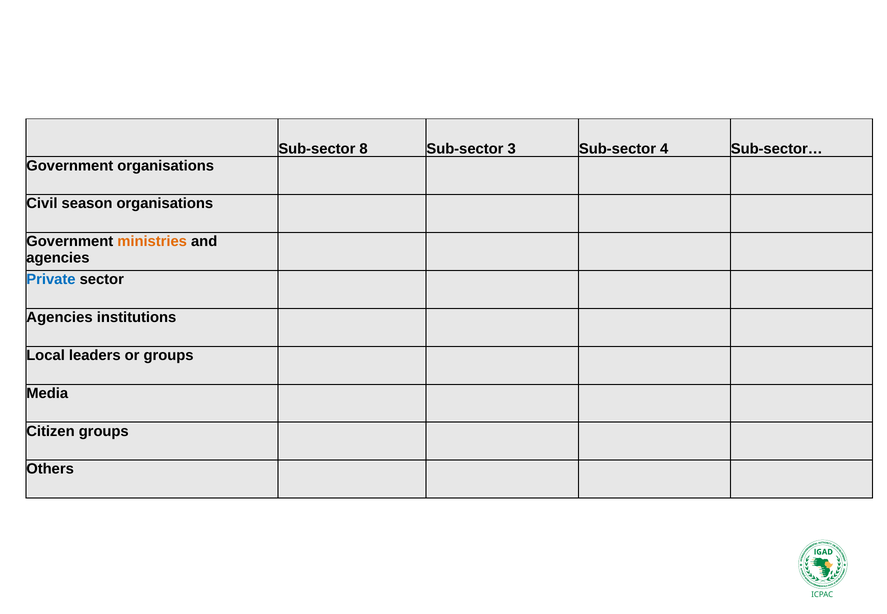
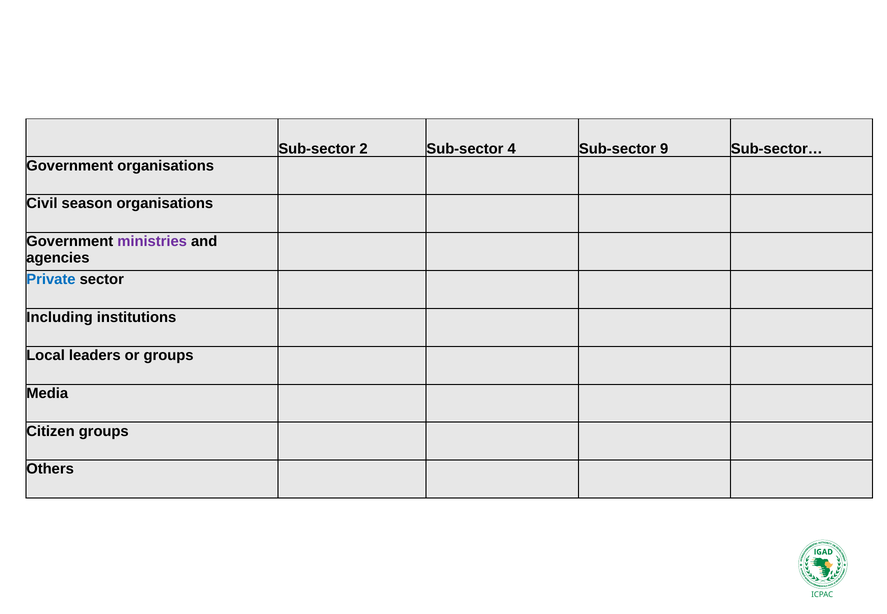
8: 8 -> 2 (364, 149)
3: 3 -> 4 (512, 149)
4: 4 -> 9 (664, 149)
ministries colour: orange -> purple (152, 242)
Agencies: Agencies -> Including (60, 317)
